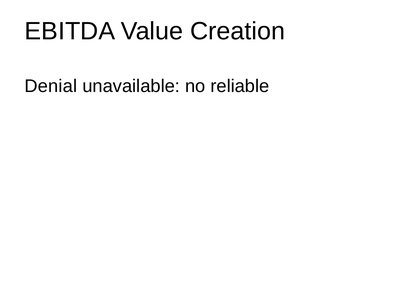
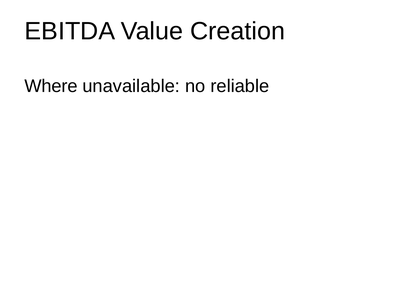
Denial: Denial -> Where (51, 86)
